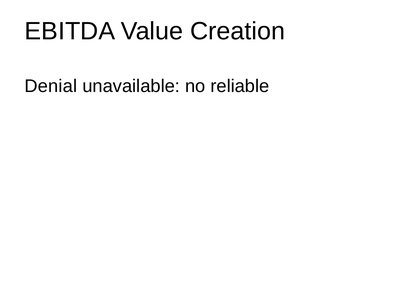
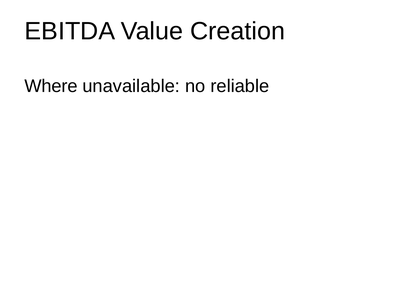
Denial: Denial -> Where (51, 86)
